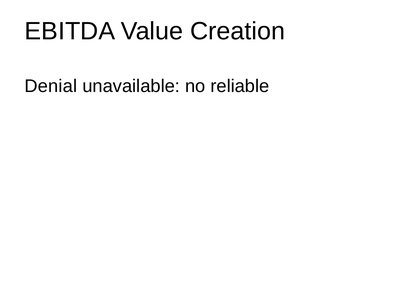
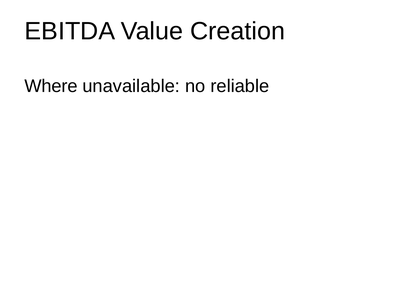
Denial: Denial -> Where (51, 86)
